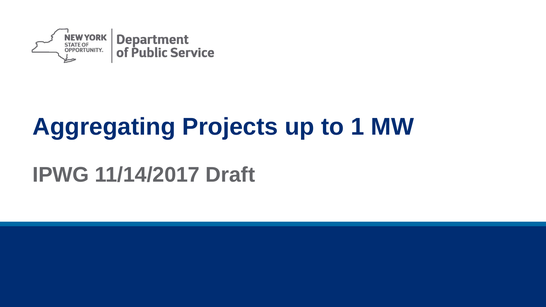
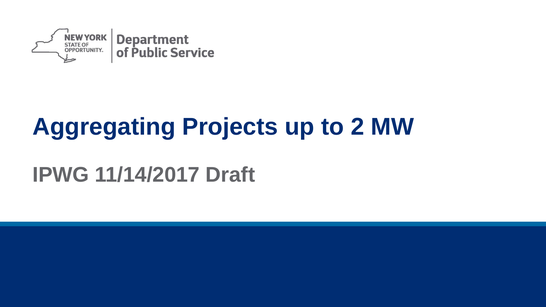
1: 1 -> 2 (357, 127)
